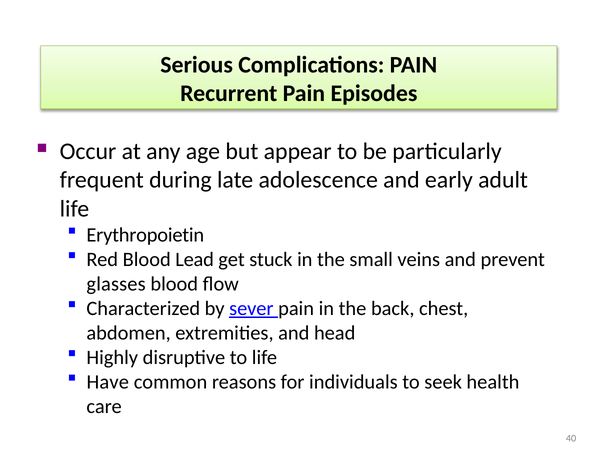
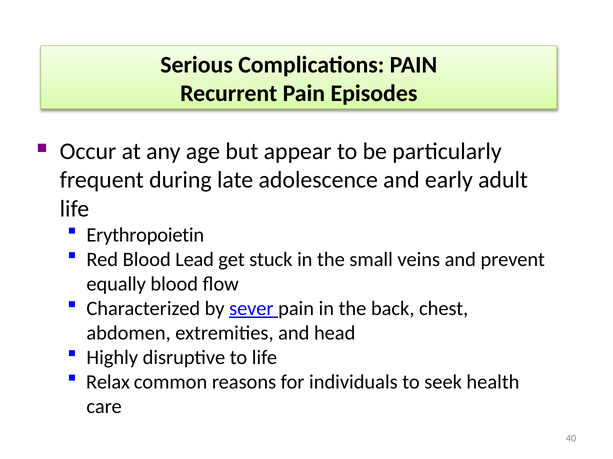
glasses: glasses -> equally (116, 284)
Have: Have -> Relax (108, 383)
